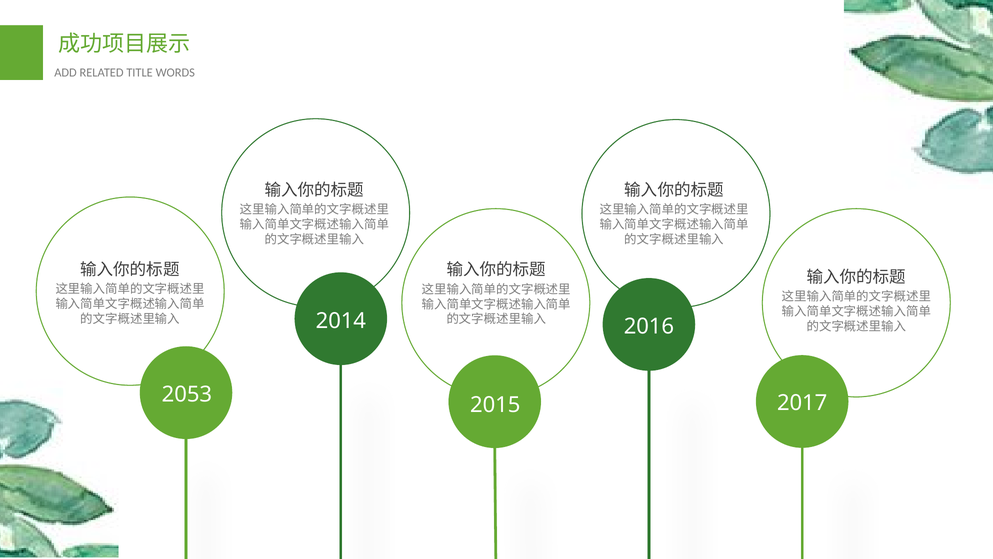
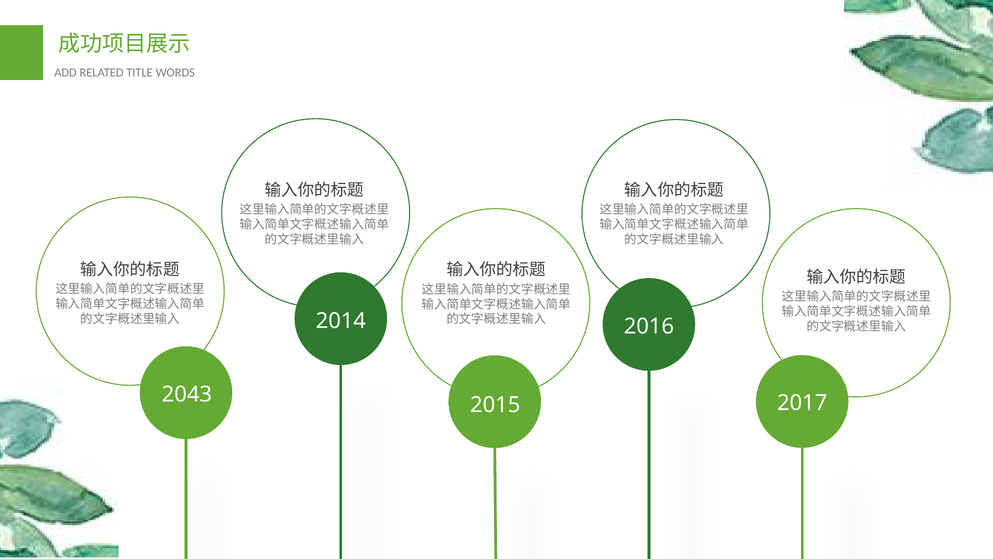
2053: 2053 -> 2043 (187, 394)
